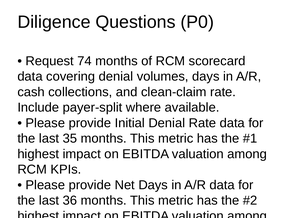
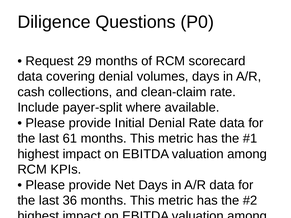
74: 74 -> 29 (84, 61)
35: 35 -> 61 (70, 139)
